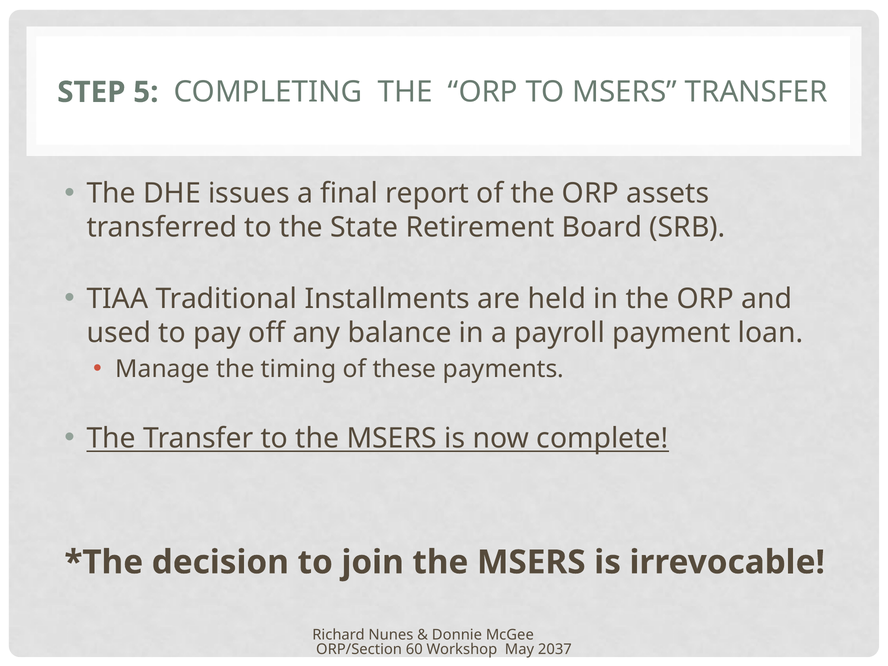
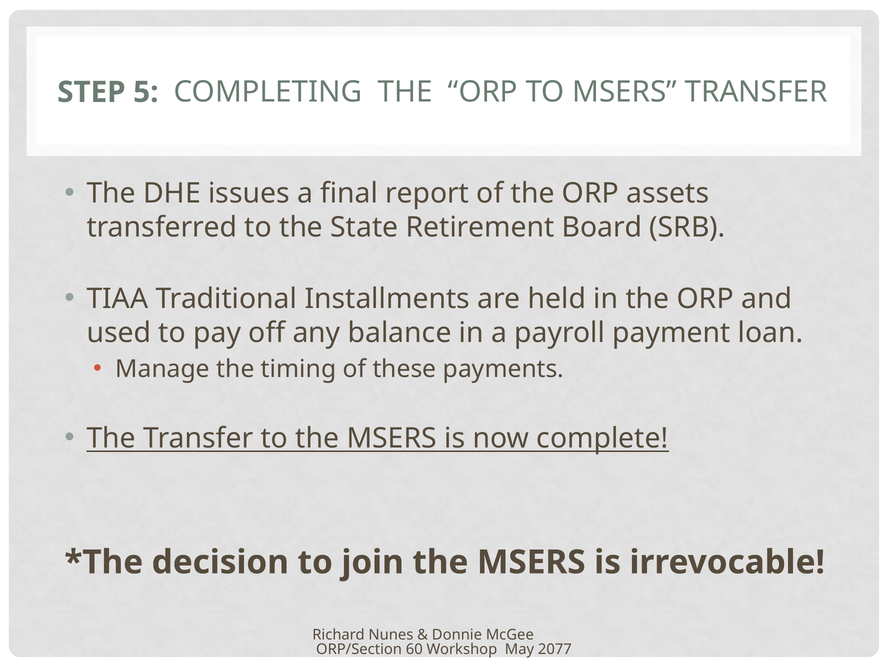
2037: 2037 -> 2077 (555, 650)
